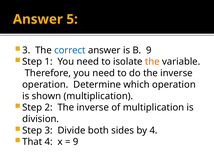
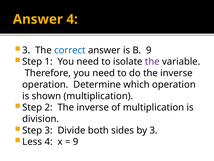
Answer 5: 5 -> 4 (72, 19)
the colour: orange -> purple (152, 61)
by 4: 4 -> 3 (154, 130)
That: That -> Less (32, 141)
